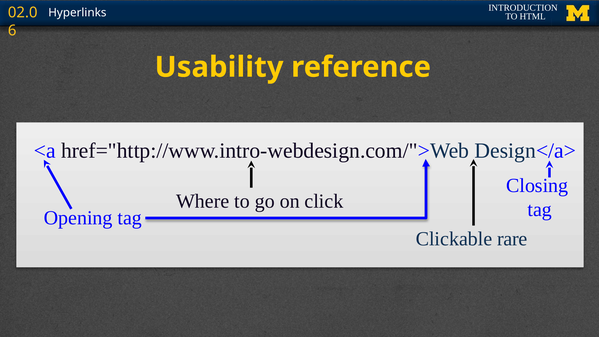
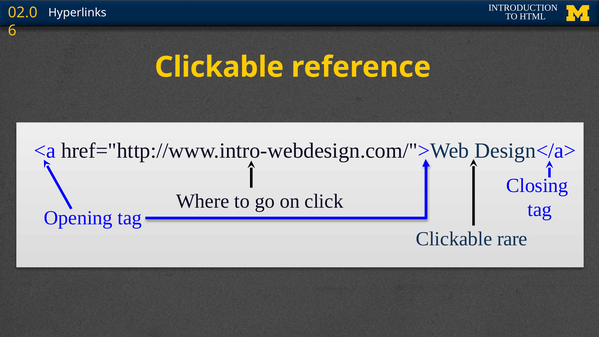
Usability: Usability -> Clickable (219, 67)
